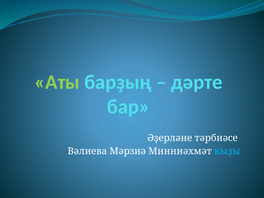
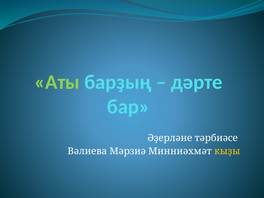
кыҙы colour: light blue -> yellow (227, 151)
